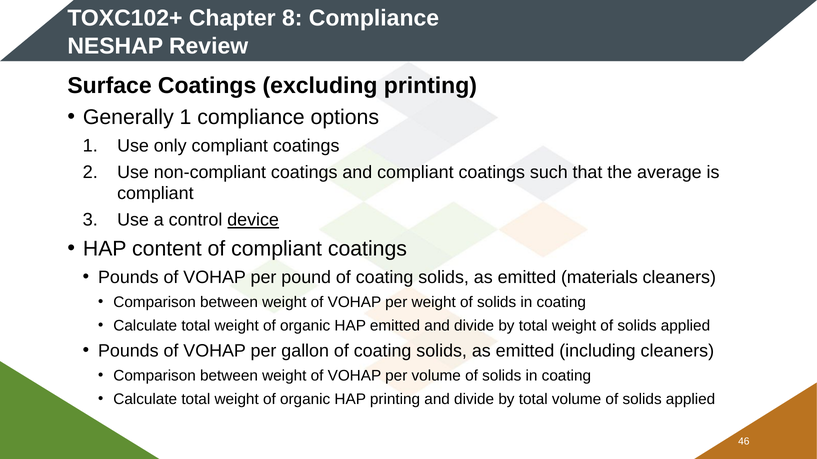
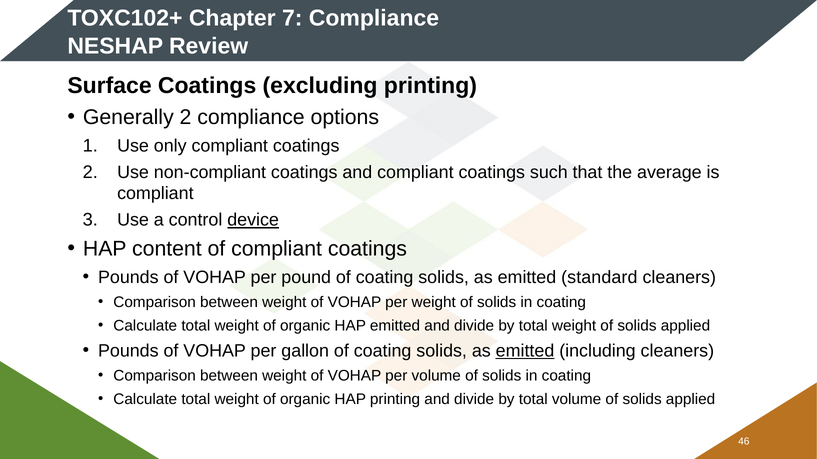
8: 8 -> 7 (292, 18)
Generally 1: 1 -> 2 (185, 117)
materials: materials -> standard (599, 278)
emitted underline: none -> present (525, 351)
